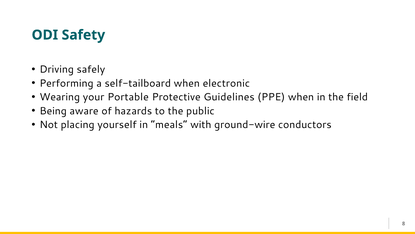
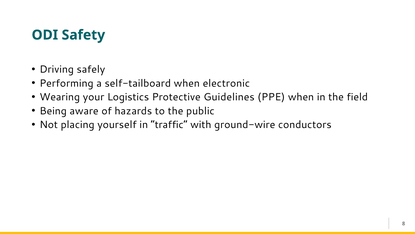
Portable: Portable -> Logistics (128, 97)
meals: meals -> traffic (169, 124)
